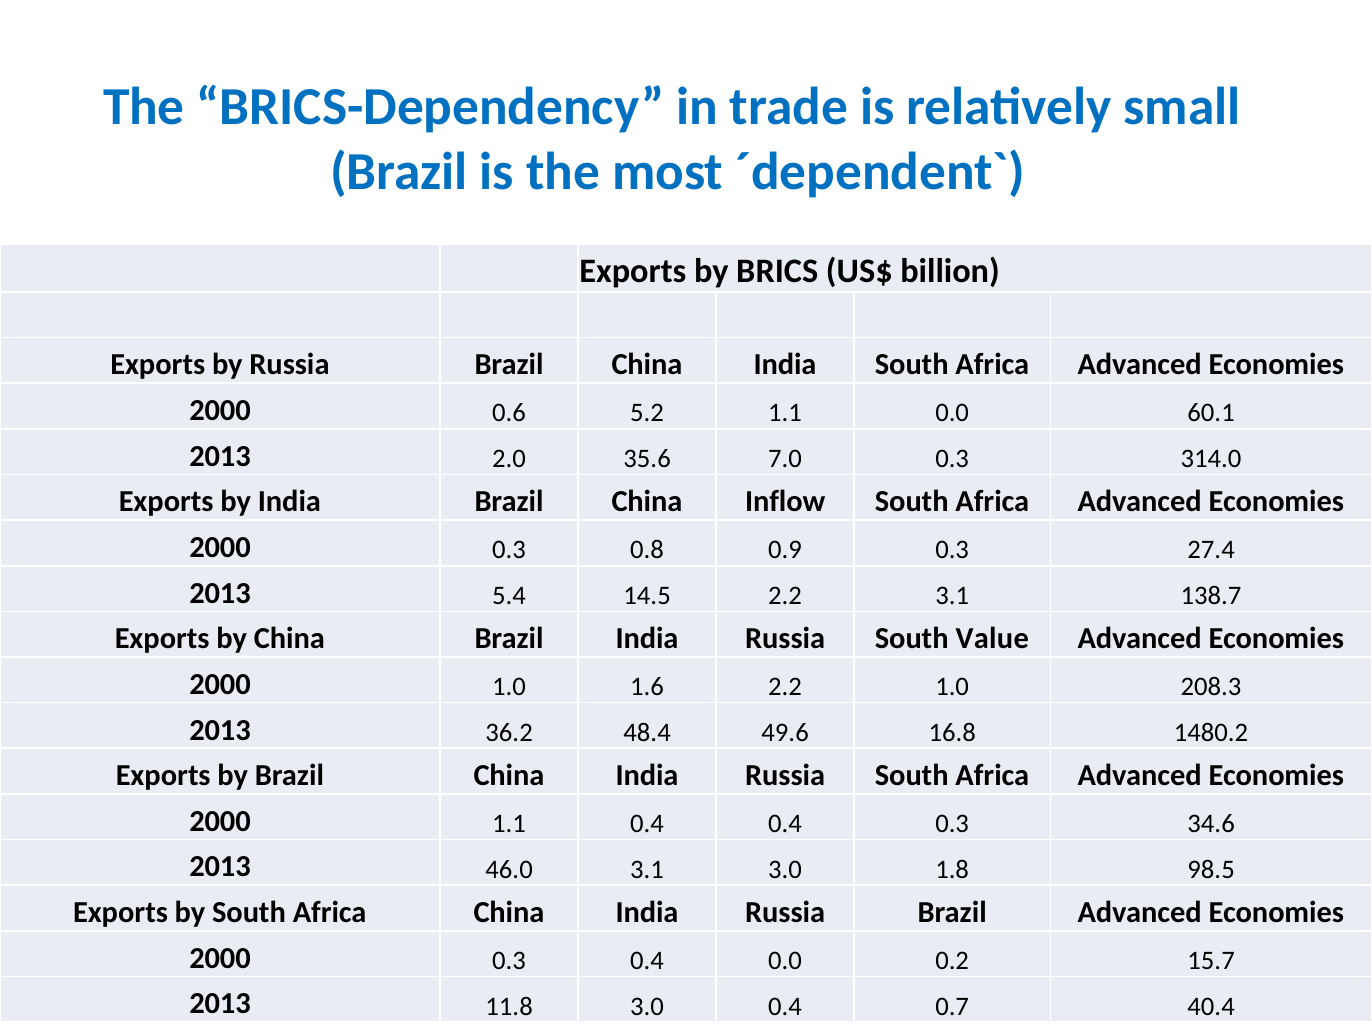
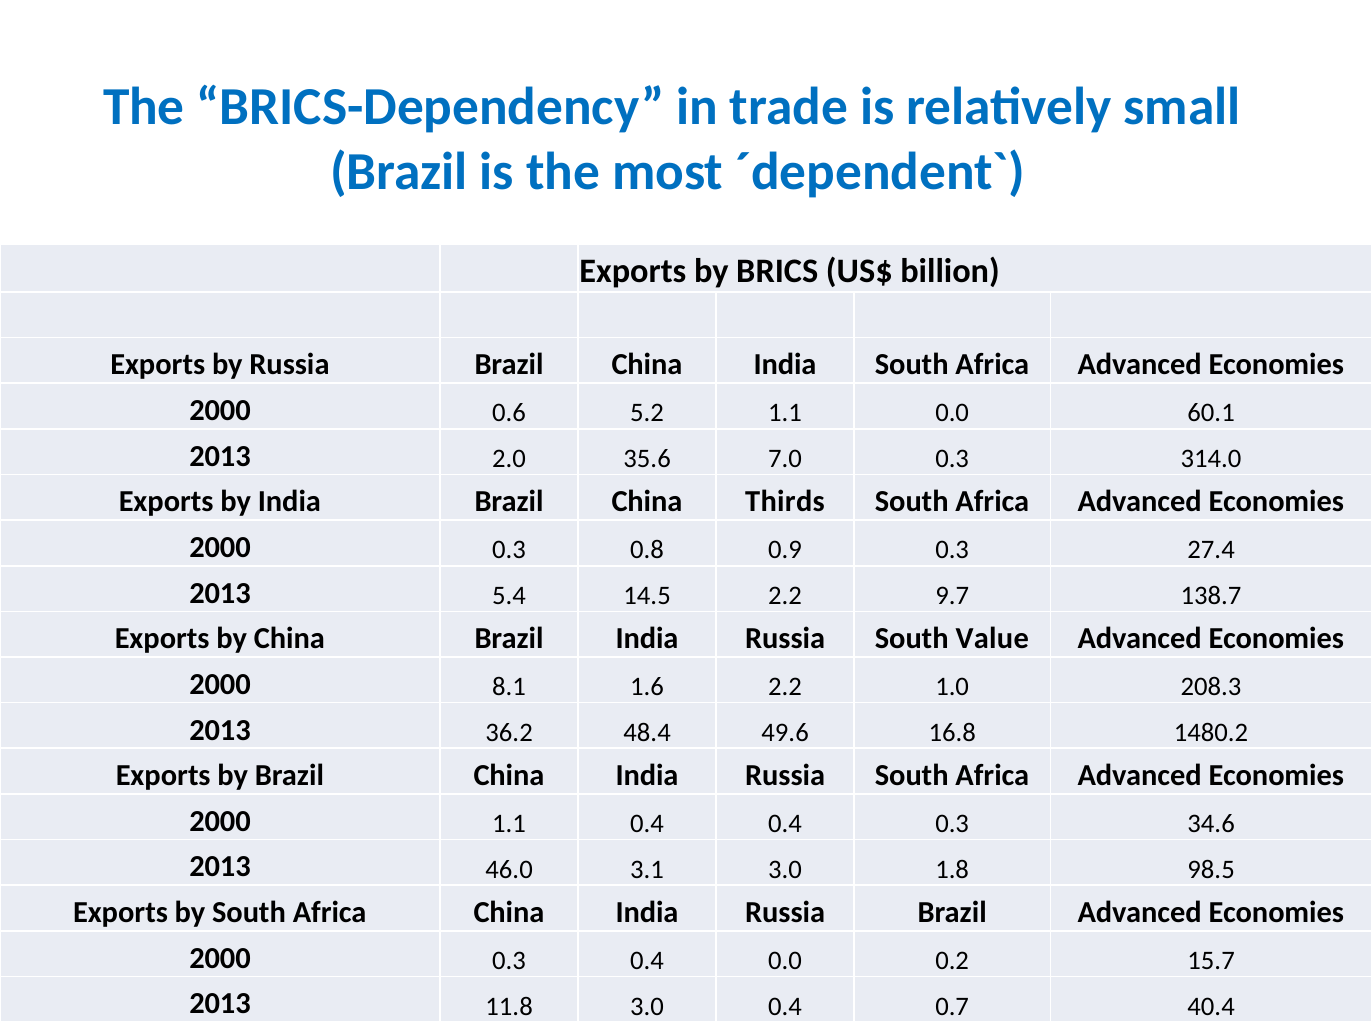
Inflow: Inflow -> Thirds (785, 502)
2.2 3.1: 3.1 -> 9.7 (952, 595)
2000 1.0: 1.0 -> 8.1 (509, 687)
